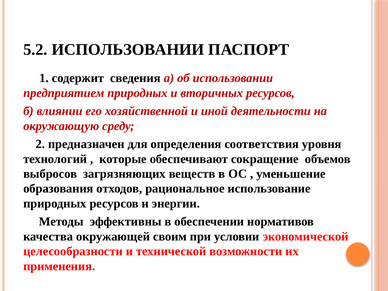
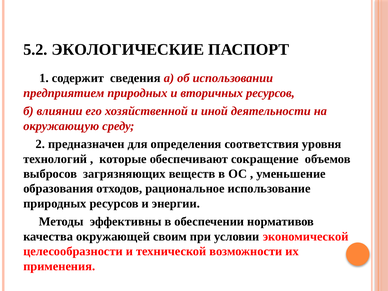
5.2 ИСПОЛЬЗОВАНИИ: ИСПОЛЬЗОВАНИИ -> ЭКОЛОГИЧЕСКИЕ (128, 50)
